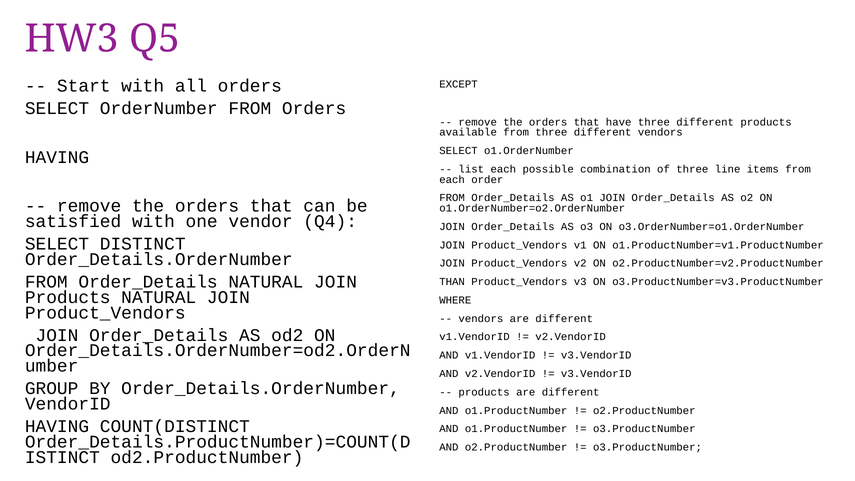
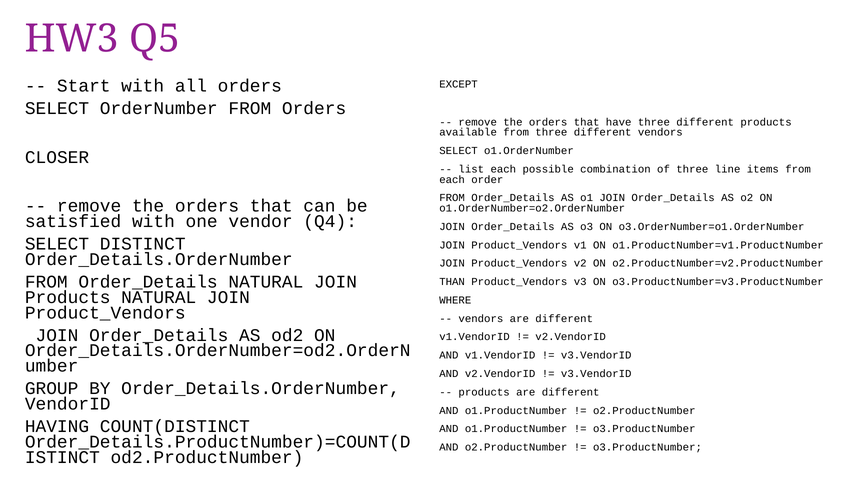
HAVING: HAVING -> CLOSER (57, 157)
